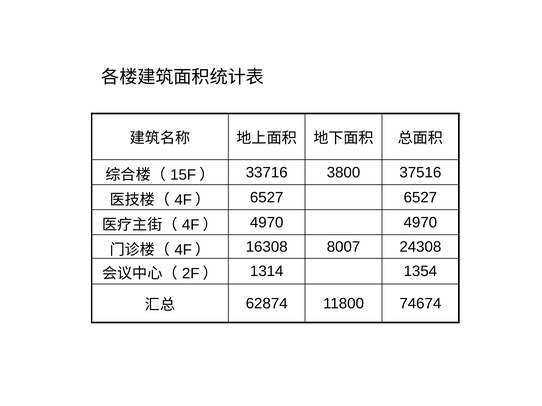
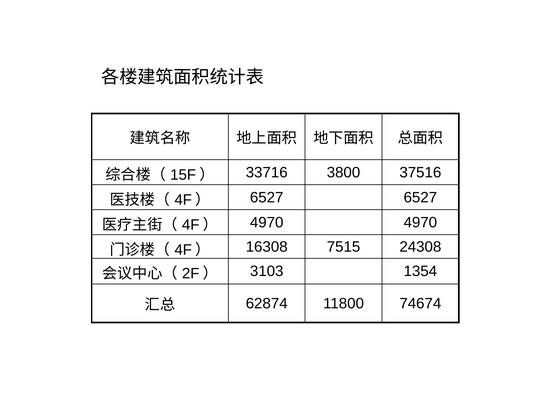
8007: 8007 -> 7515 (344, 247)
1314: 1314 -> 3103 (267, 272)
